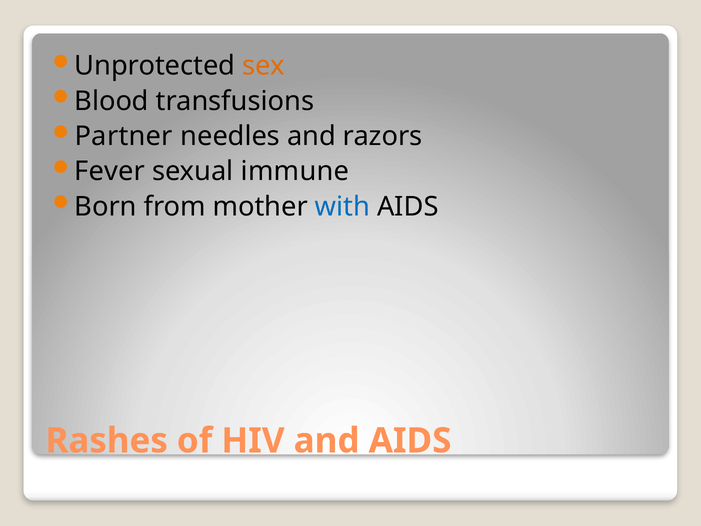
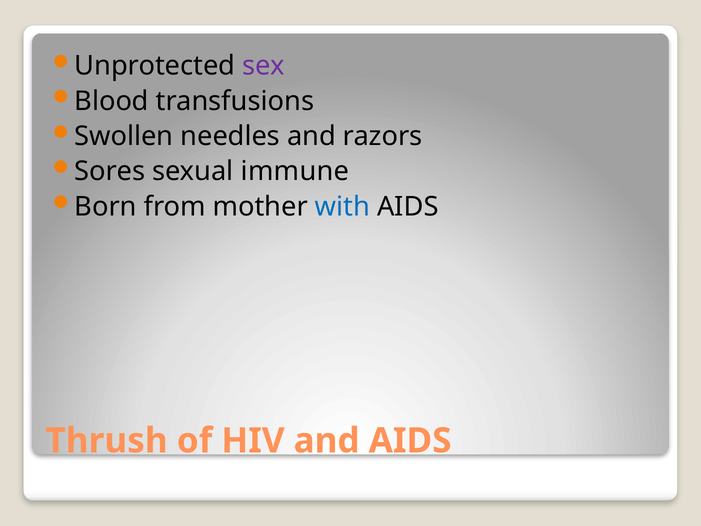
sex colour: orange -> purple (263, 66)
Partner: Partner -> Swollen (124, 136)
Fever: Fever -> Sores (110, 171)
Rashes: Rashes -> Thrush (107, 441)
